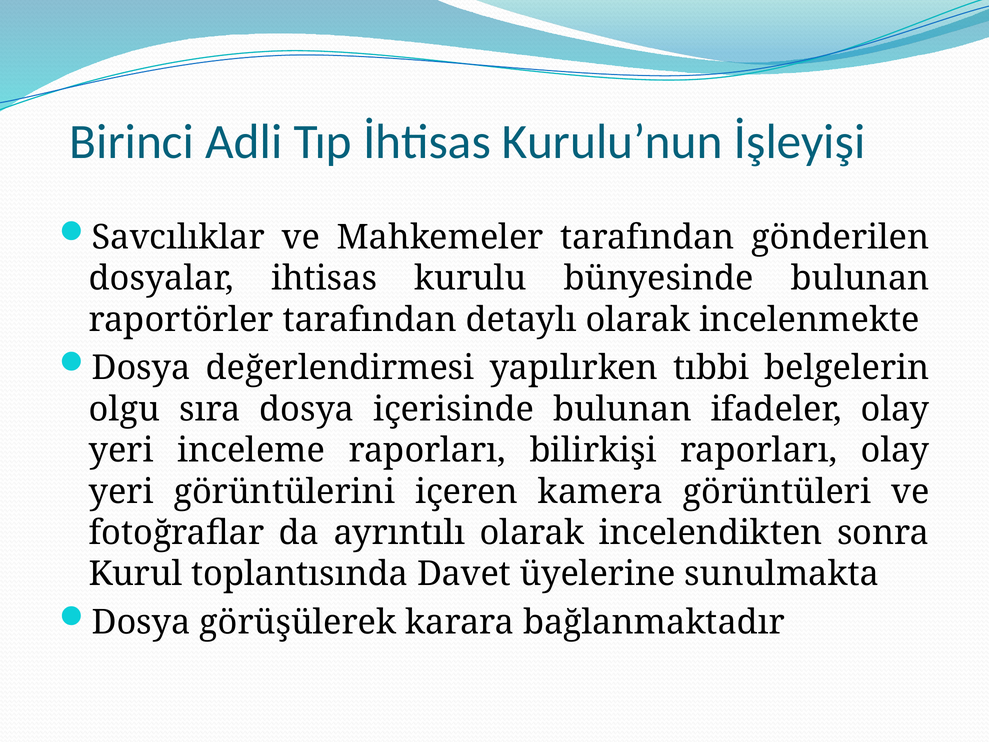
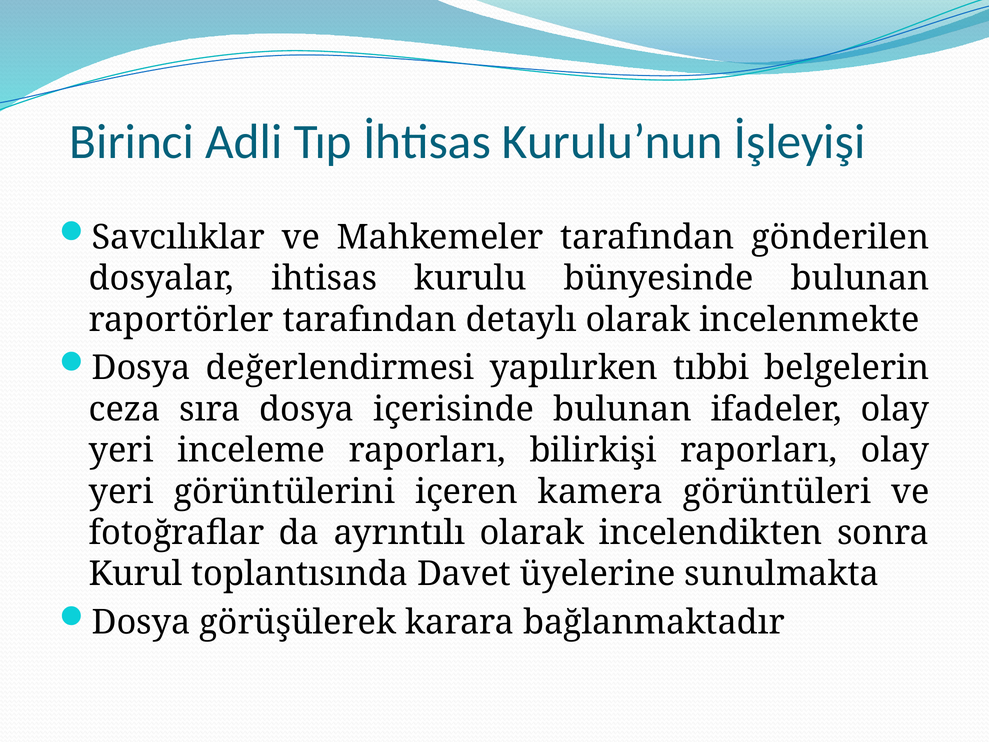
olgu: olgu -> ceza (125, 409)
